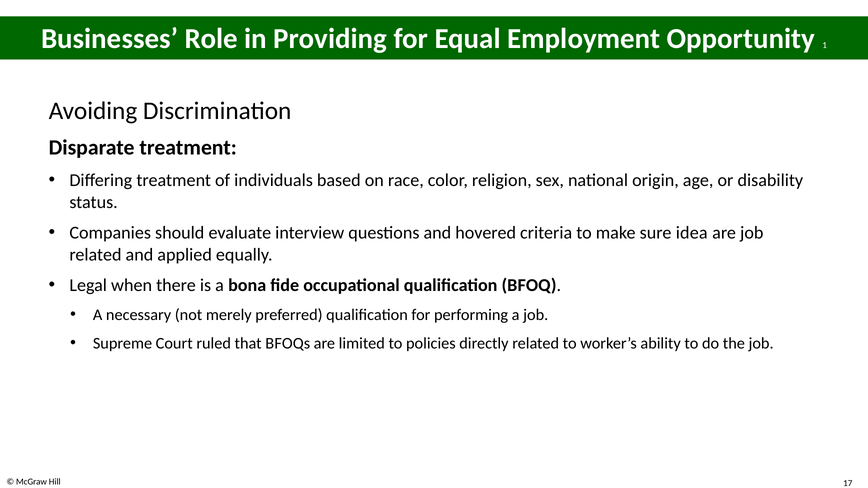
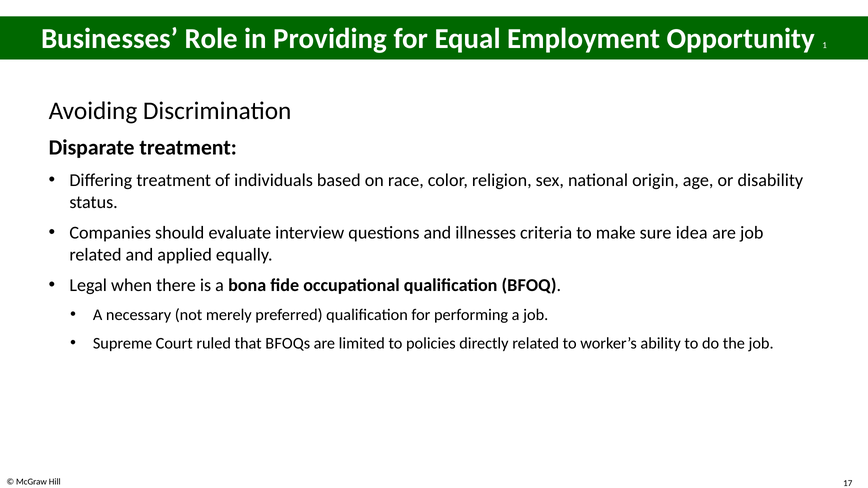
hovered: hovered -> illnesses (486, 233)
